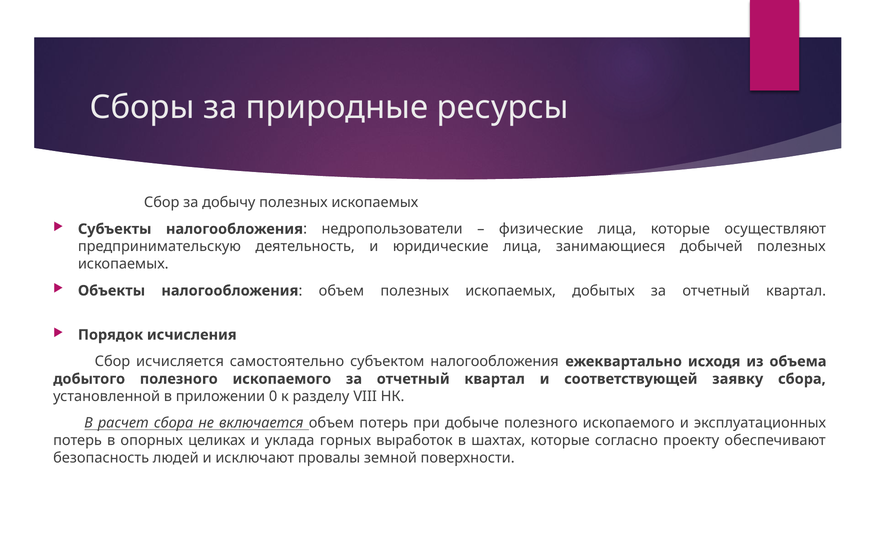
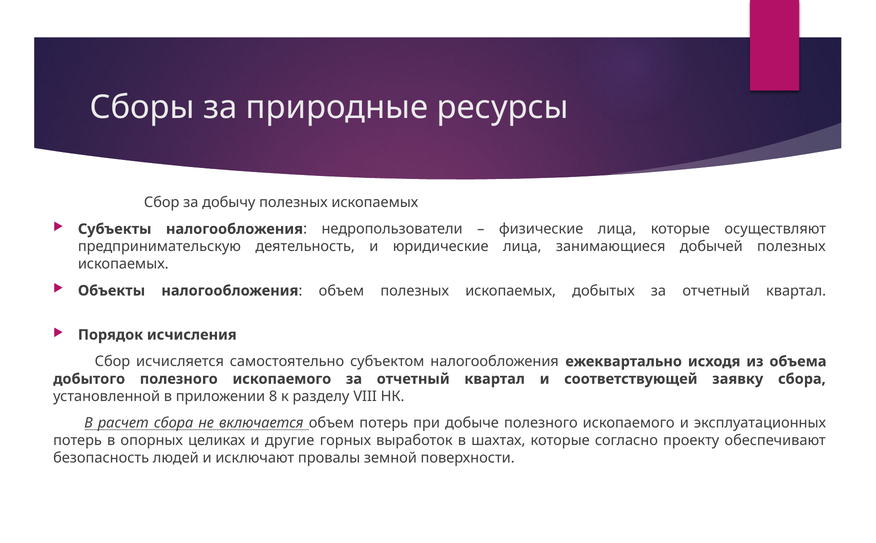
0: 0 -> 8 (273, 397)
уклада: уклада -> другие (290, 441)
